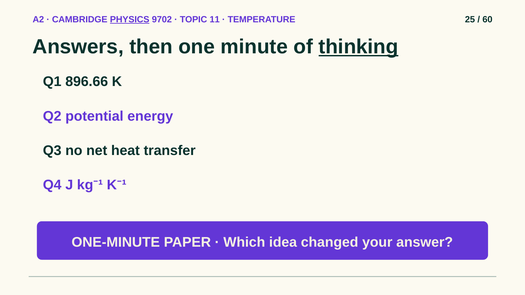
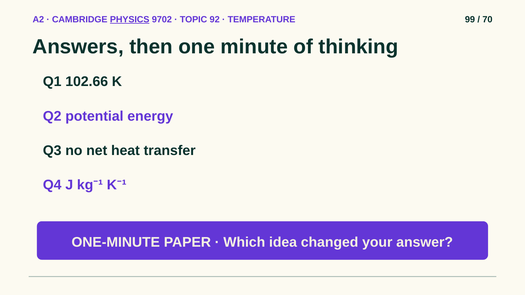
11: 11 -> 92 (215, 19)
25: 25 -> 99 (470, 19)
60: 60 -> 70 (487, 19)
thinking underline: present -> none (358, 47)
896.66: 896.66 -> 102.66 (87, 82)
